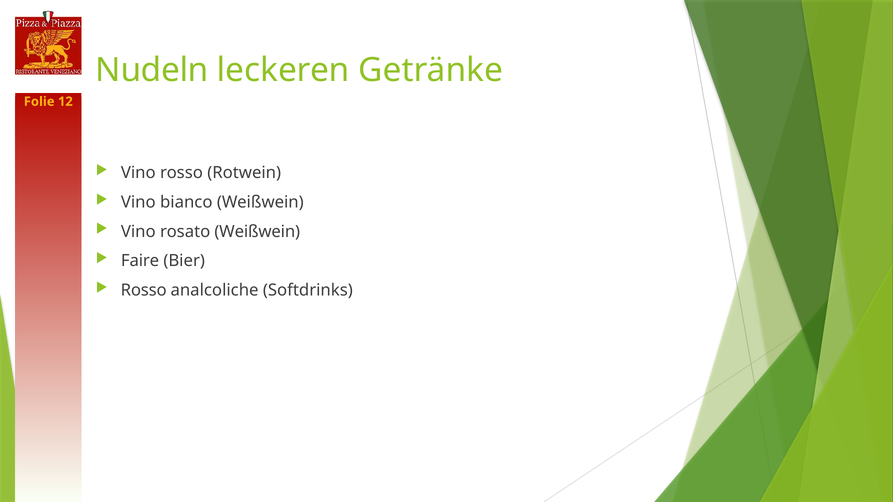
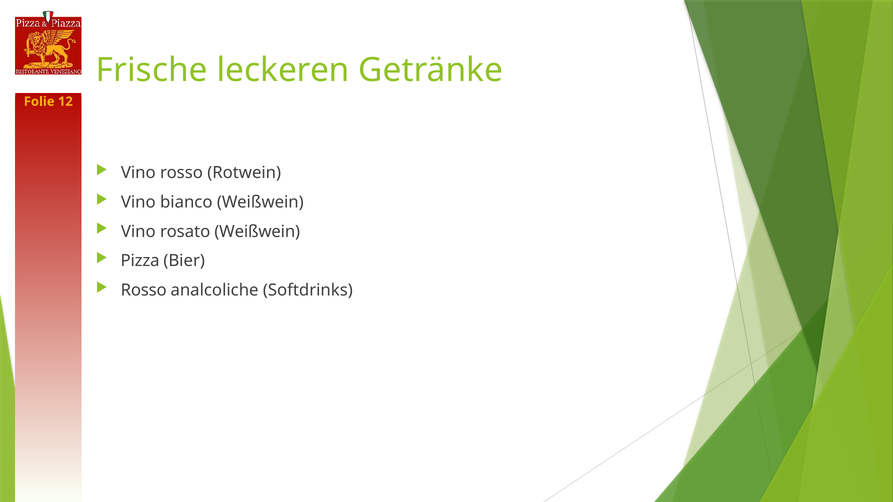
Nudeln: Nudeln -> Frische (152, 70)
Faire: Faire -> Pizza (140, 261)
